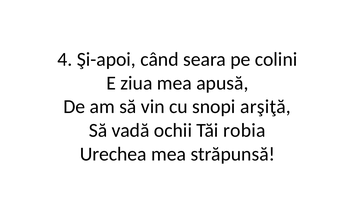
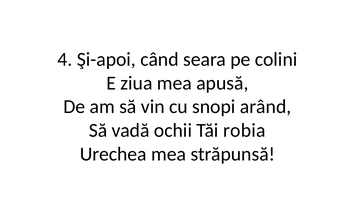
arşiţă: arşiţă -> arând (266, 107)
